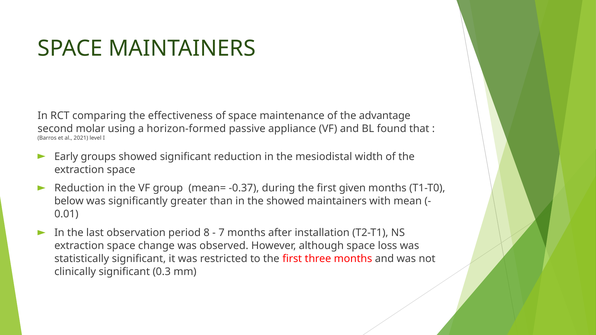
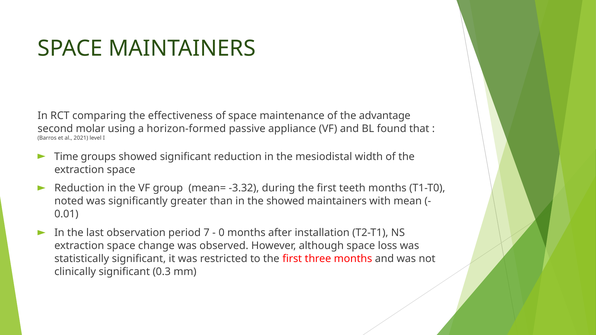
Early: Early -> Time (66, 157)
-0.37: -0.37 -> -3.32 (244, 188)
given: given -> teeth (352, 188)
below: below -> noted (69, 201)
8: 8 -> 7 (207, 233)
7: 7 -> 0 (222, 233)
